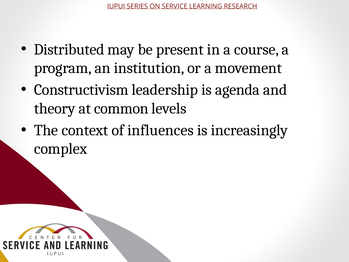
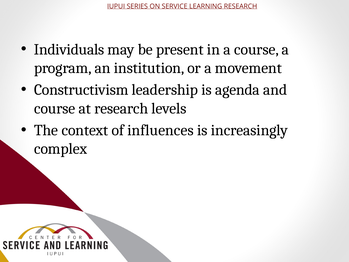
Distributed: Distributed -> Individuals (69, 49)
theory: theory -> course (55, 108)
at common: common -> research (121, 108)
